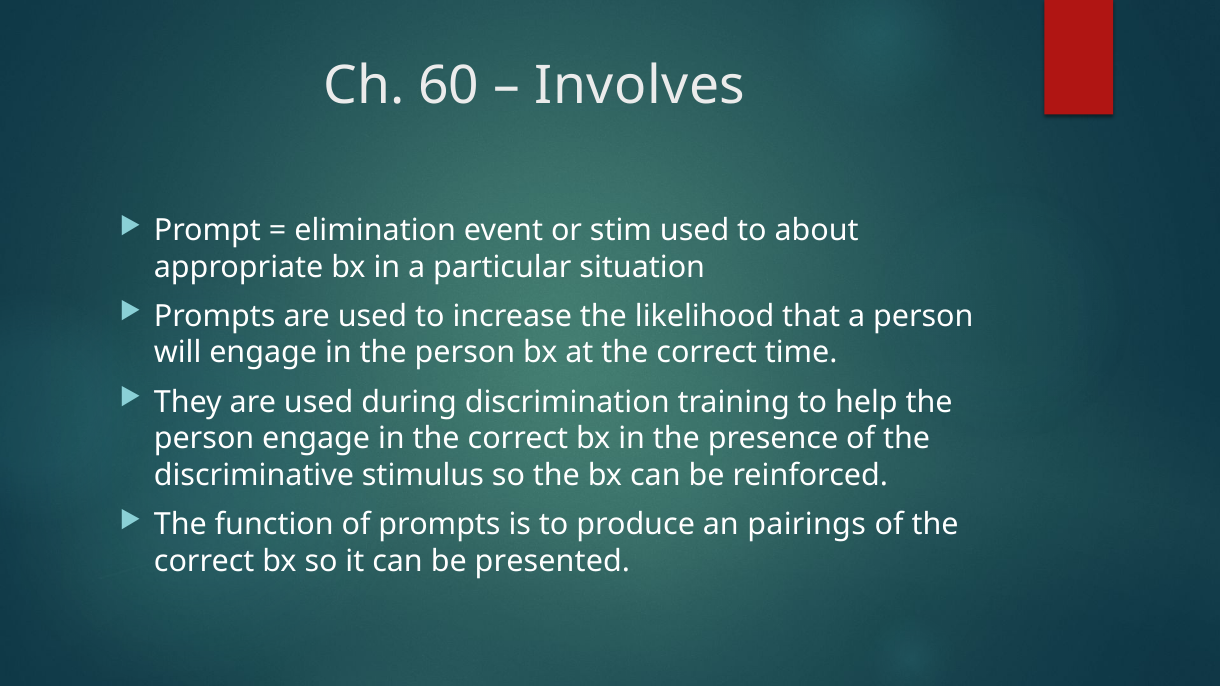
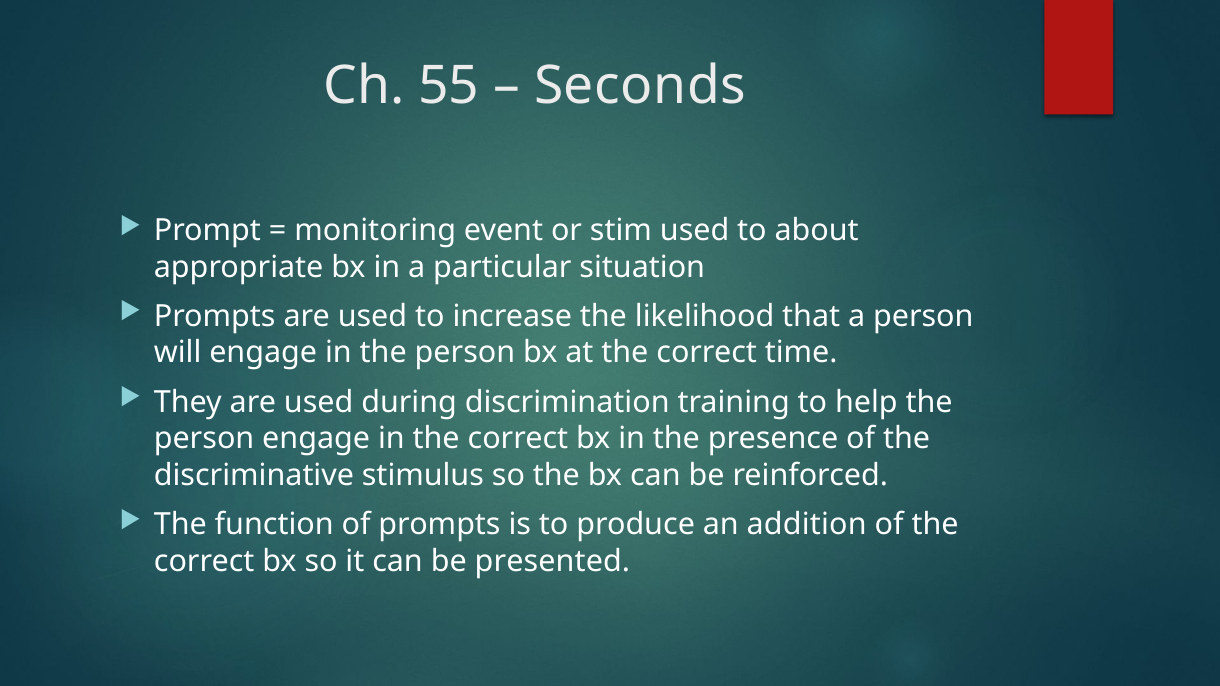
60: 60 -> 55 (449, 86)
Involves: Involves -> Seconds (640, 86)
elimination: elimination -> monitoring (375, 230)
pairings: pairings -> addition (807, 525)
